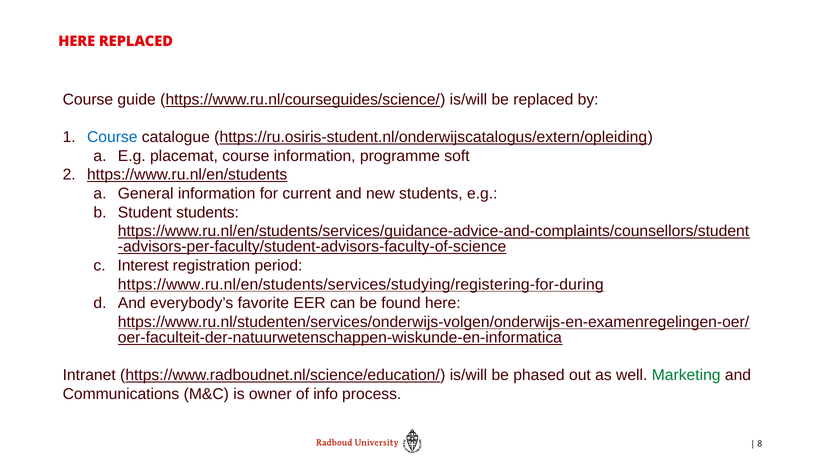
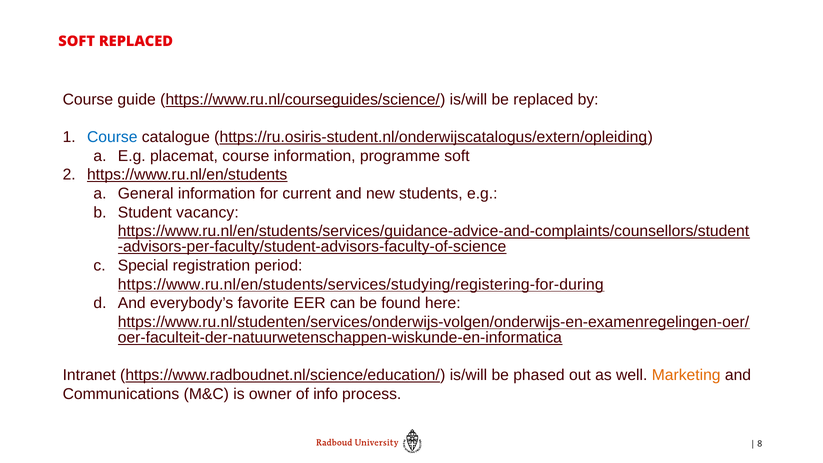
HERE: HERE -> SOFT (77, 41)
Student students: students -> vacancy (207, 212)
Interest: Interest -> Special (143, 266)
Marketing colour: green -> orange (686, 375)
